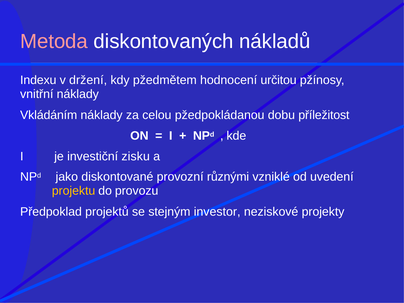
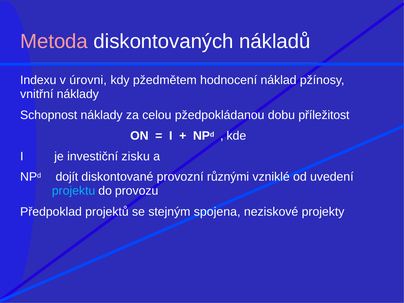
držení: držení -> úrovni (88, 80)
určitou: určitou -> náklad (279, 80)
Vkládáním: Vkládáním -> Schopnost (49, 115)
jako: jako -> dojít (67, 177)
projektu colour: yellow -> light blue (74, 191)
investor: investor -> spojena (217, 212)
